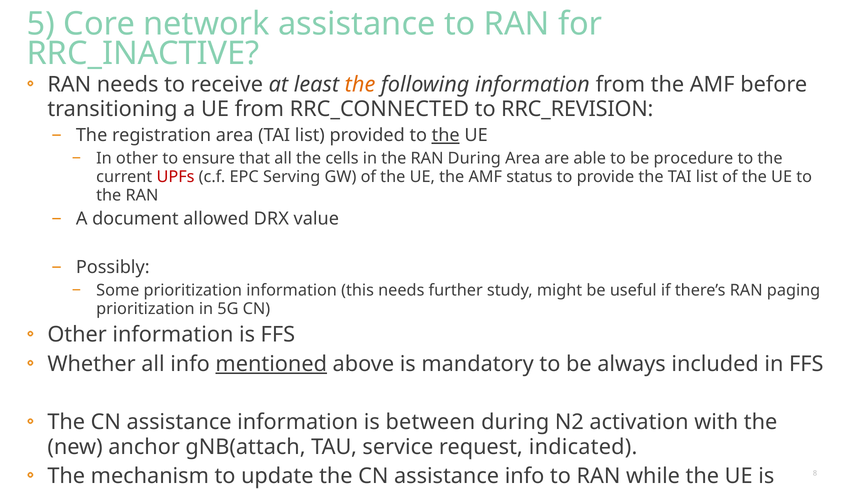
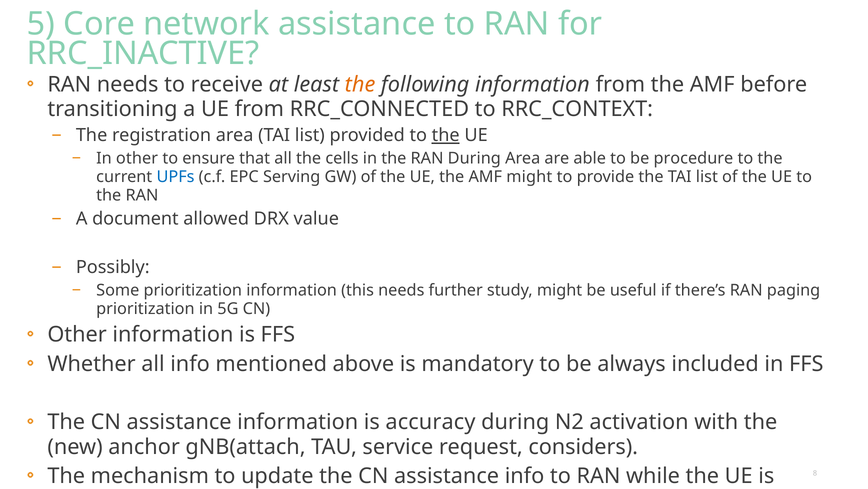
RRC_REVISION: RRC_REVISION -> RRC_CONTEXT (577, 109)
UPFs colour: red -> blue (176, 177)
AMF status: status -> might (529, 177)
mentioned underline: present -> none (271, 363)
between: between -> accuracy (430, 422)
indicated: indicated -> considers (583, 446)
